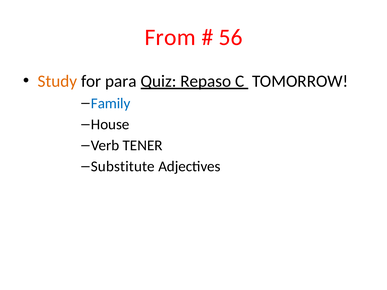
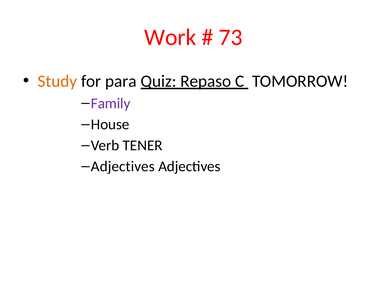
From: From -> Work (170, 37)
56: 56 -> 73 (231, 37)
Family colour: blue -> purple (111, 103)
Substitute: Substitute -> Adjectives (123, 167)
